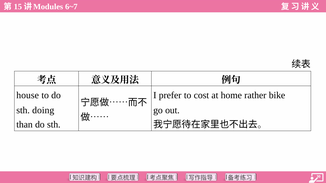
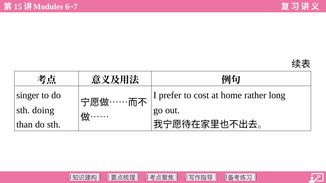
house: house -> singer (28, 95)
bike: bike -> long (277, 95)
